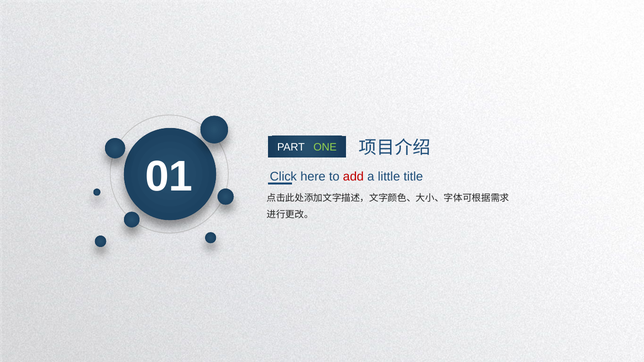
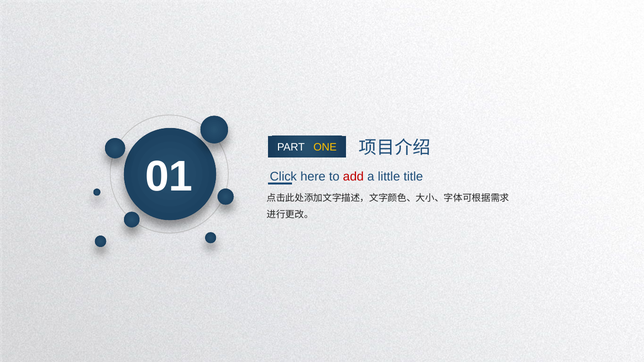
ONE colour: light green -> yellow (325, 147)
